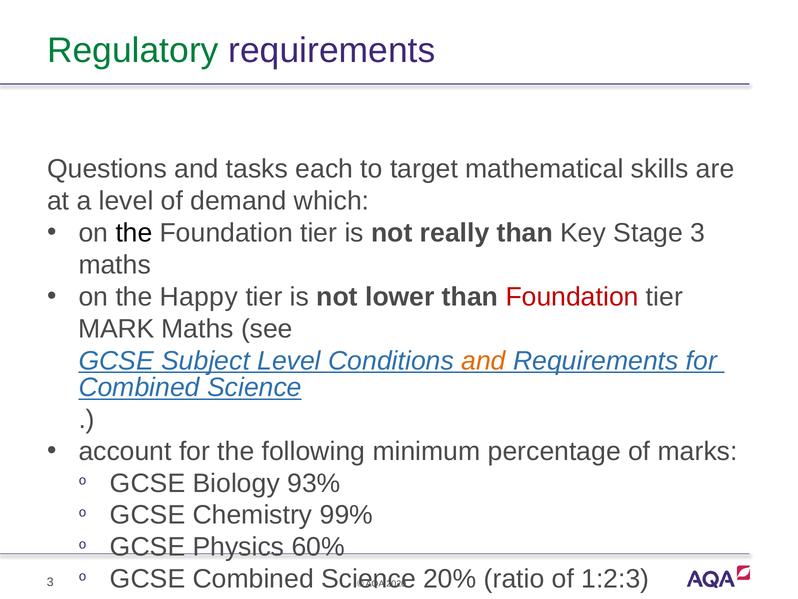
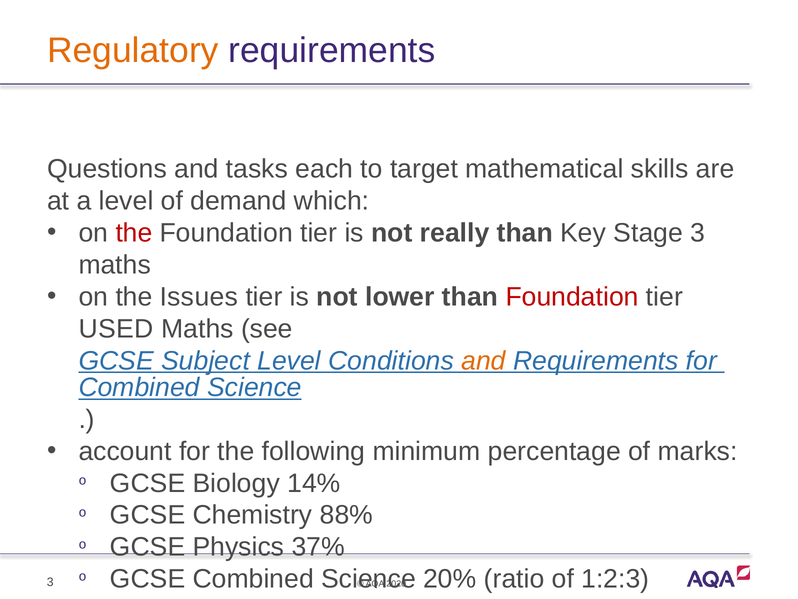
Regulatory colour: green -> orange (133, 51)
the colour: black -> red (134, 233)
Happy: Happy -> Issues (199, 297)
MARK: MARK -> USED (116, 329)
93%: 93% -> 14% (314, 483)
99%: 99% -> 88% (346, 515)
60%: 60% -> 37% (318, 547)
